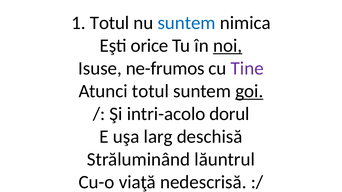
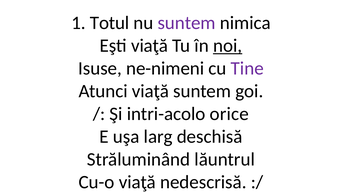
suntem colour: blue -> purple (187, 23)
Eşti orice: orice -> viaţă (150, 46)
ne-frumos: ne-frumos -> ne-nimeni (165, 68)
Atunci totul: totul -> viaţă (150, 91)
goi underline: present -> none (249, 91)
dorul: dorul -> orice (229, 114)
